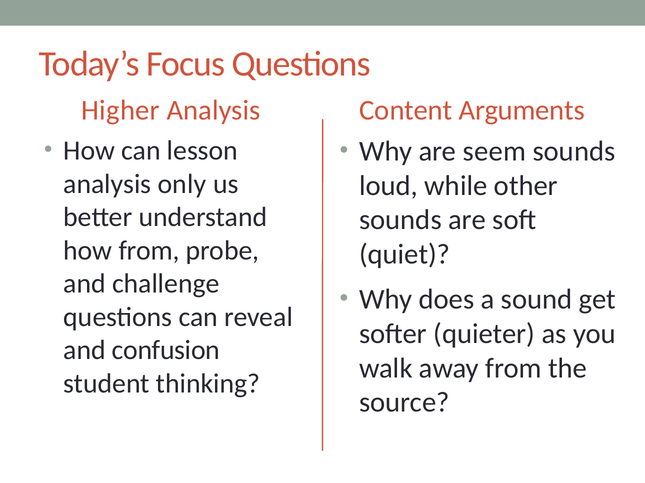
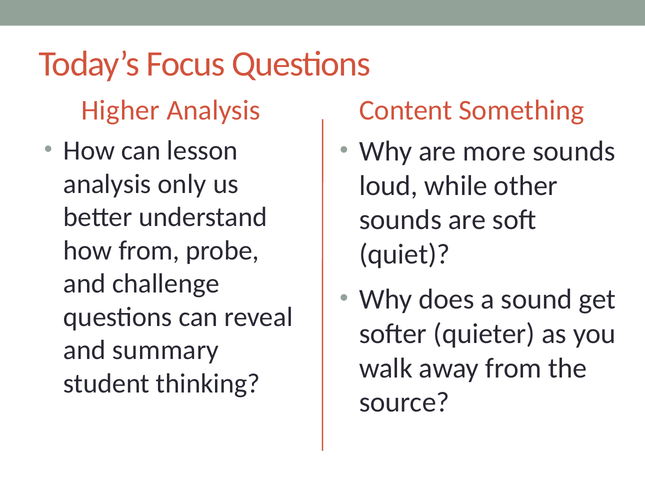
Arguments: Arguments -> Something (522, 111)
seem: seem -> more (494, 151)
confusion: confusion -> summary (166, 351)
